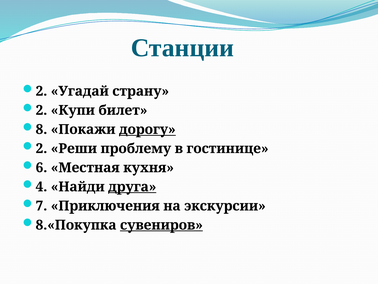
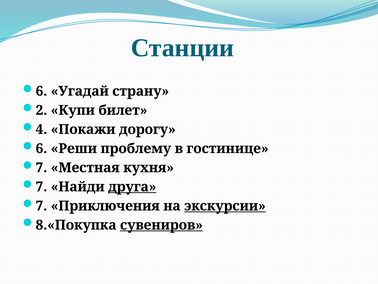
2: 2 -> 6 (41, 91)
8: 8 -> 4 (41, 129)
дорогу underline: present -> none (147, 129)
2: 2 -> 6 (41, 148)
6: 6 -> 7 (41, 167)
4: 4 -> 7 (41, 186)
экскурсии underline: none -> present (225, 206)
